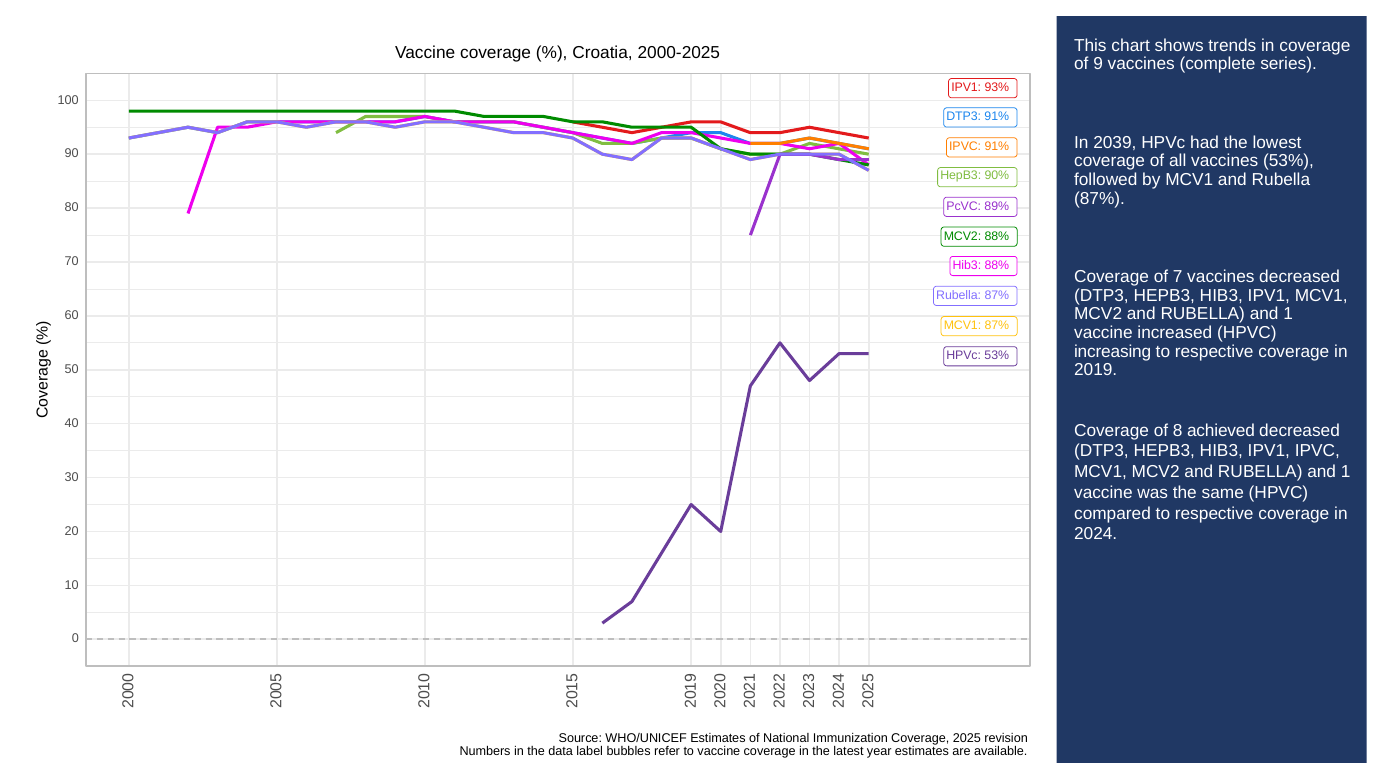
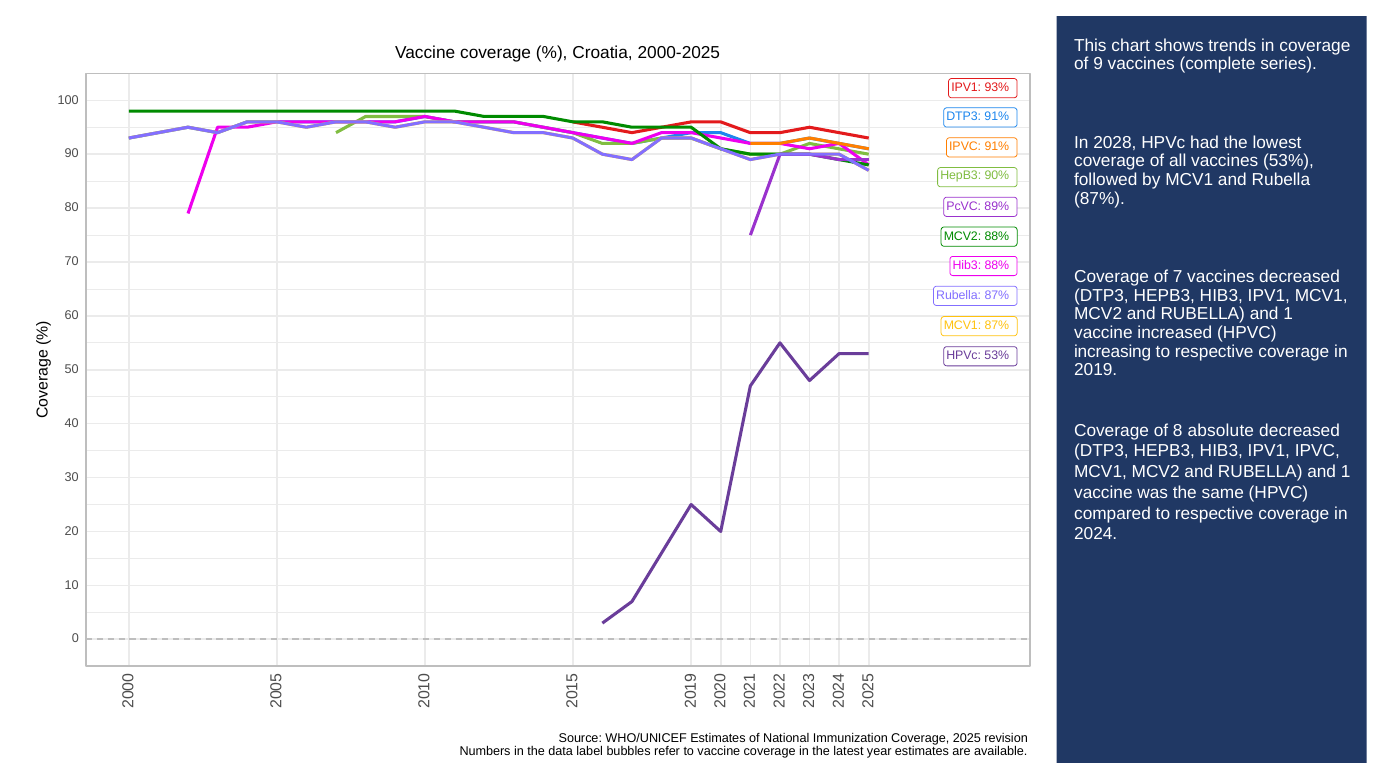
2039: 2039 -> 2028 (1115, 142)
achieved: achieved -> absolute (1221, 430)
